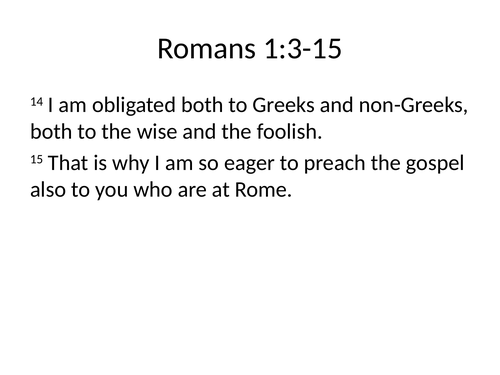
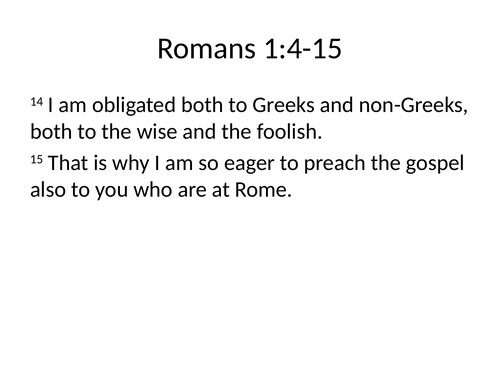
1:3-15: 1:3-15 -> 1:4-15 (303, 48)
